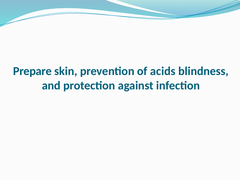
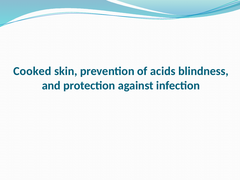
Prepare: Prepare -> Cooked (32, 71)
